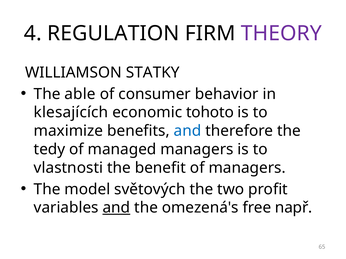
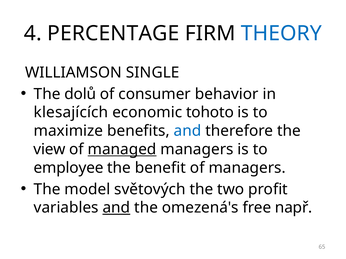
REGULATION: REGULATION -> PERCENTAGE (113, 33)
THEORY colour: purple -> blue (281, 33)
STATKY: STATKY -> SINGLE (153, 73)
able: able -> dolů (80, 94)
tedy: tedy -> view (49, 150)
managed underline: none -> present (122, 150)
vlastnosti: vlastnosti -> employee (69, 168)
